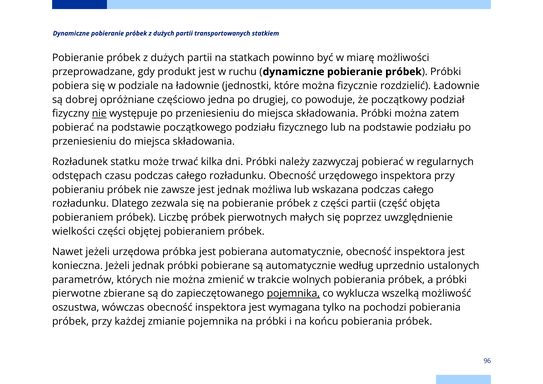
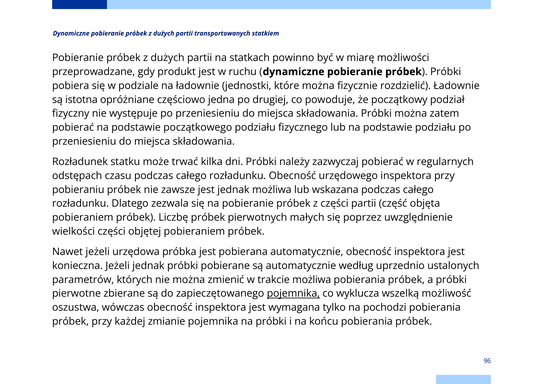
dobrej: dobrej -> istotna (81, 100)
nie underline: present -> none (99, 114)
trakcie wolnych: wolnych -> możliwa (312, 280)
